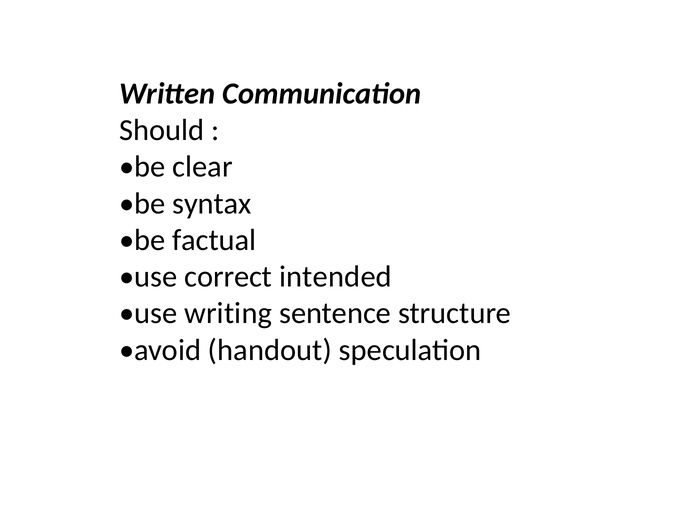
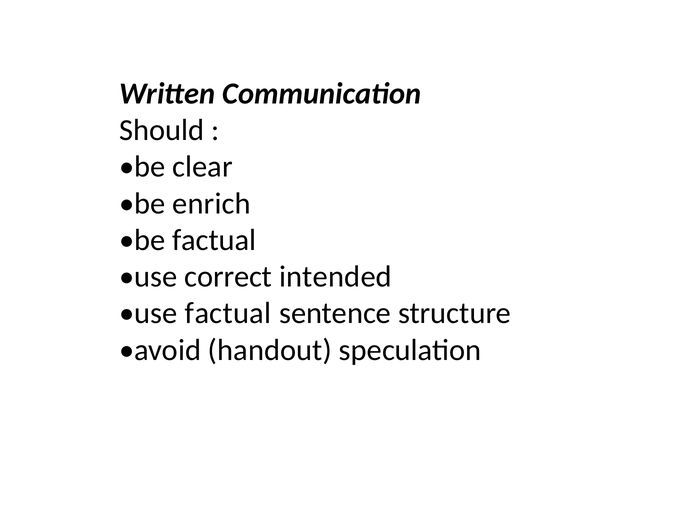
syntax: syntax -> enrich (212, 203)
use writing: writing -> factual (228, 313)
